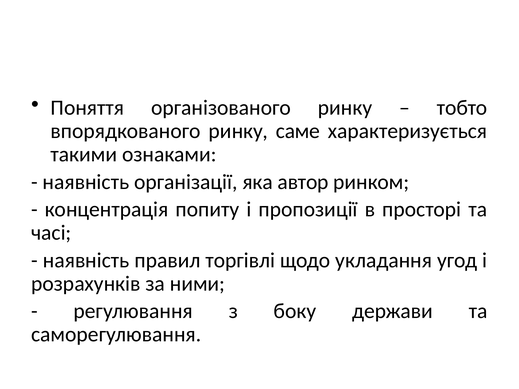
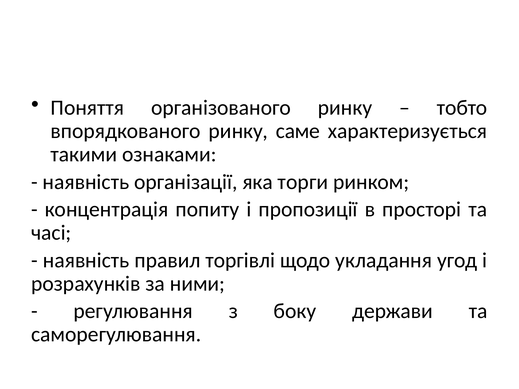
автор: автор -> торги (303, 182)
